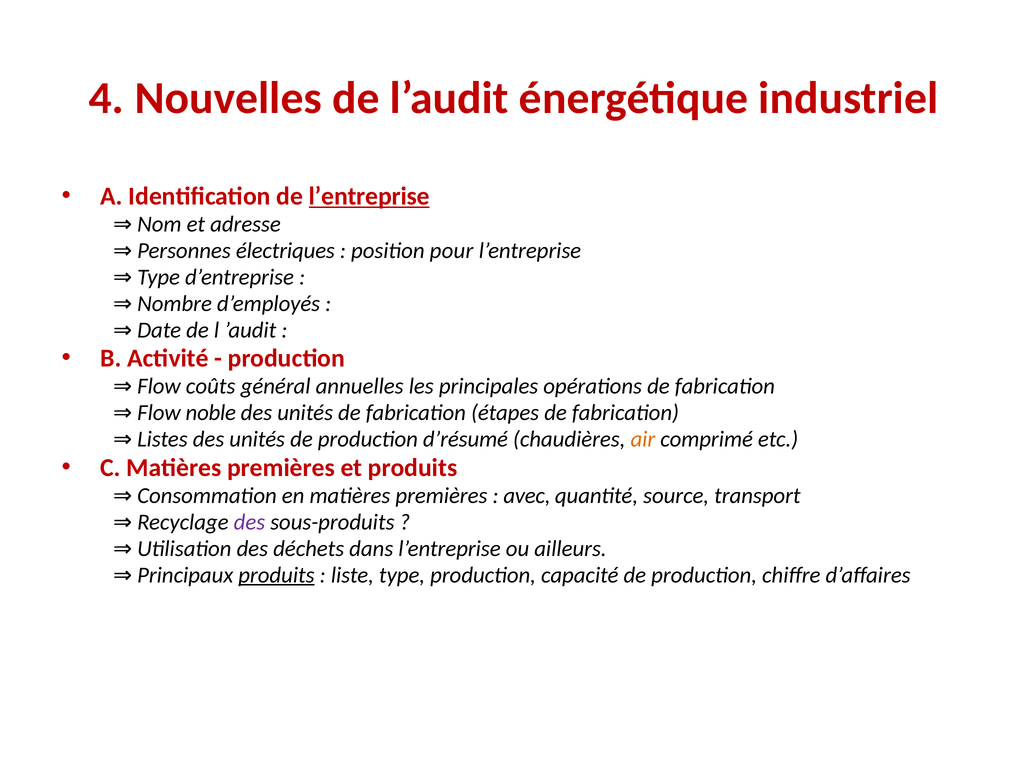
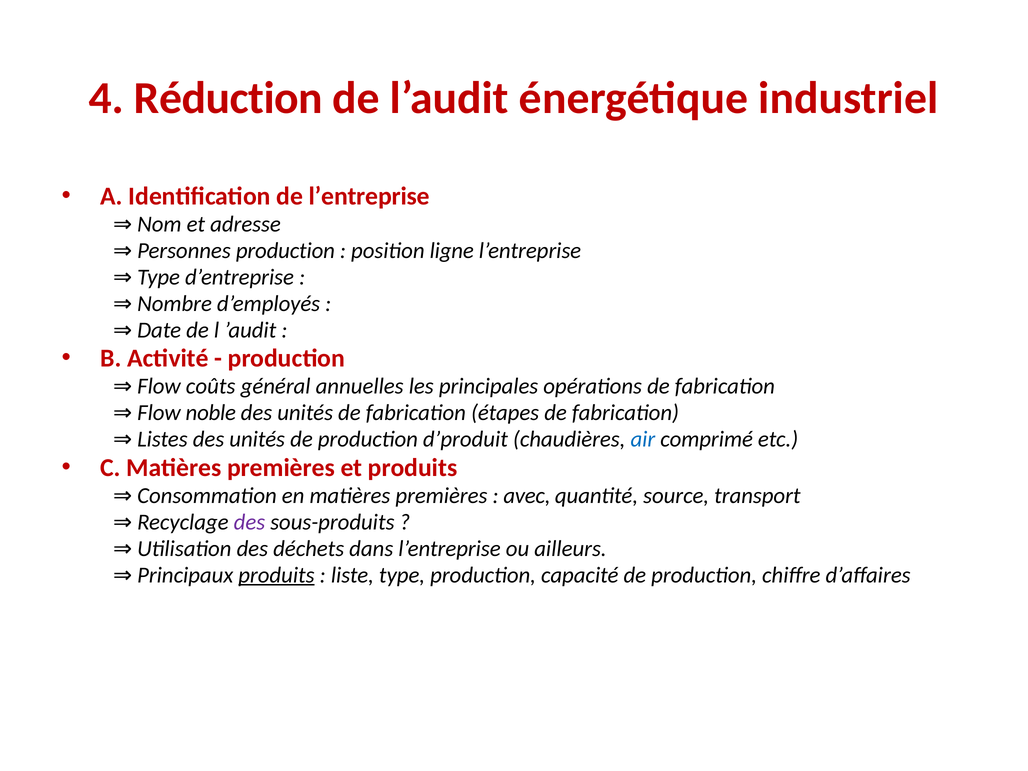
Nouvelles: Nouvelles -> Réduction (228, 98)
l’entreprise underline: present -> none (369, 196)
électriques: électriques -> production (285, 251)
pour: pour -> ligne (452, 251)
d’résumé: d’résumé -> d’produit (465, 439)
air colour: orange -> blue (643, 439)
